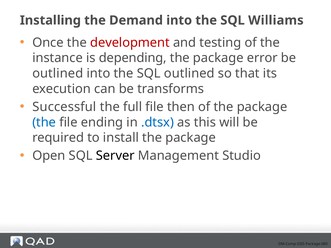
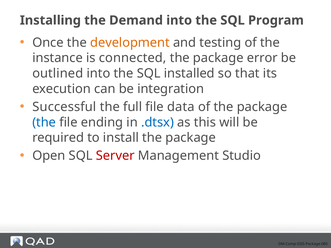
Williams: Williams -> Program (276, 20)
development colour: red -> orange (130, 43)
depending: depending -> connected (133, 58)
SQL outlined: outlined -> installed (189, 73)
transforms: transforms -> integration (171, 89)
then: then -> data (181, 107)
Server colour: black -> red (115, 156)
